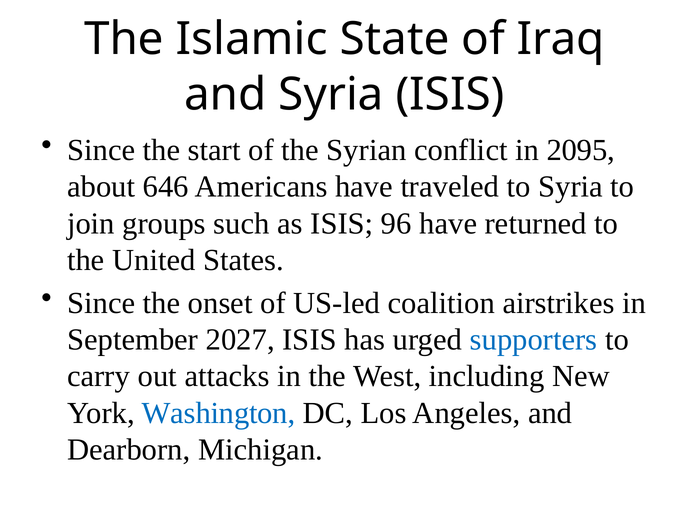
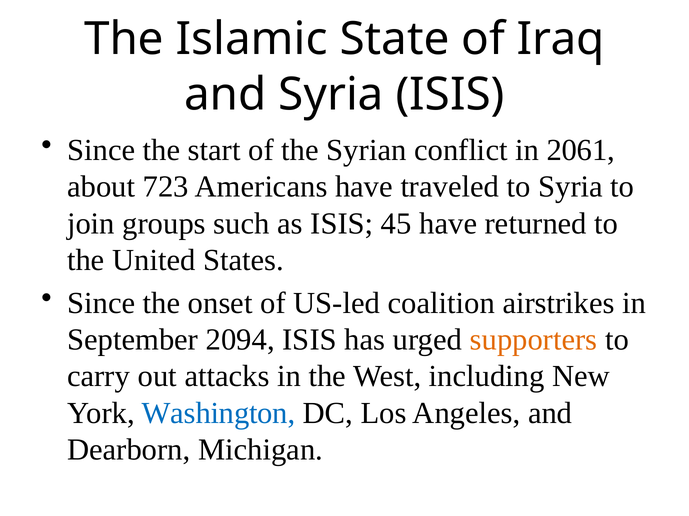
2095: 2095 -> 2061 (581, 150)
646: 646 -> 723 (166, 187)
96: 96 -> 45 (396, 224)
2027: 2027 -> 2094 (240, 340)
supporters colour: blue -> orange (534, 340)
